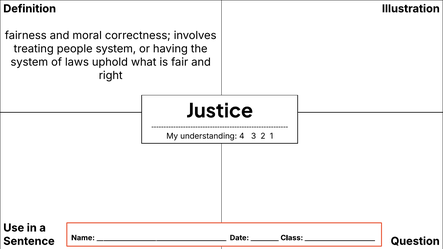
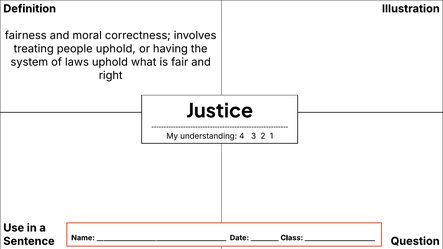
people system: system -> uphold (116, 49)
